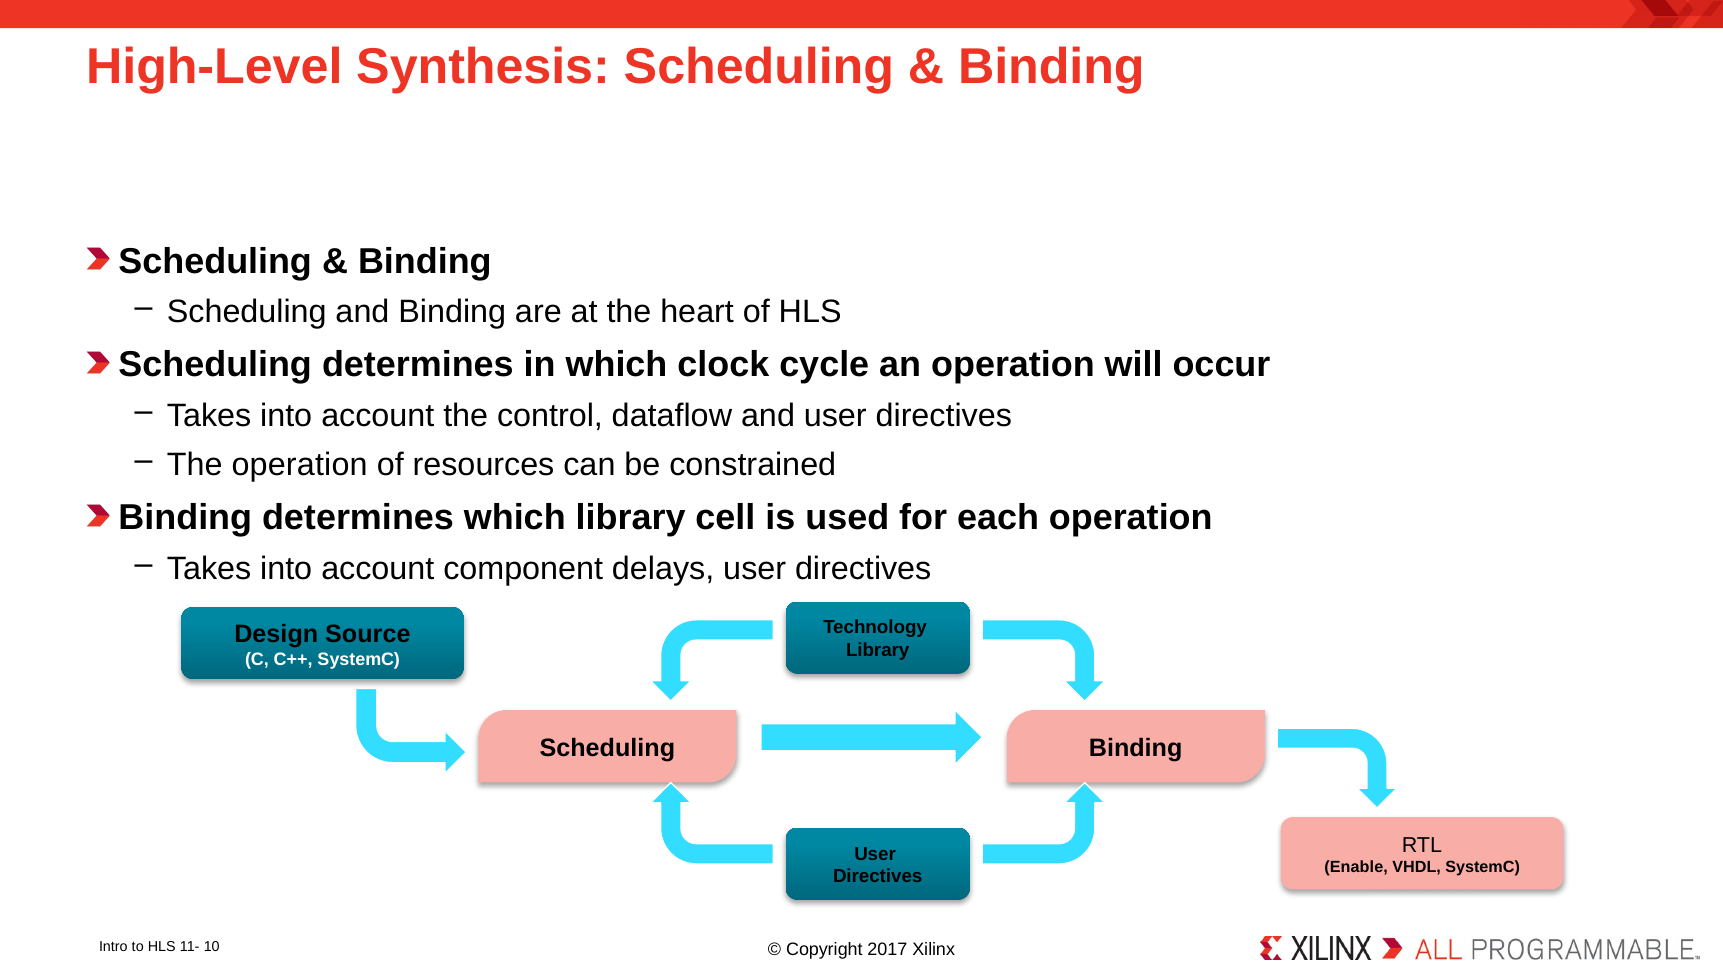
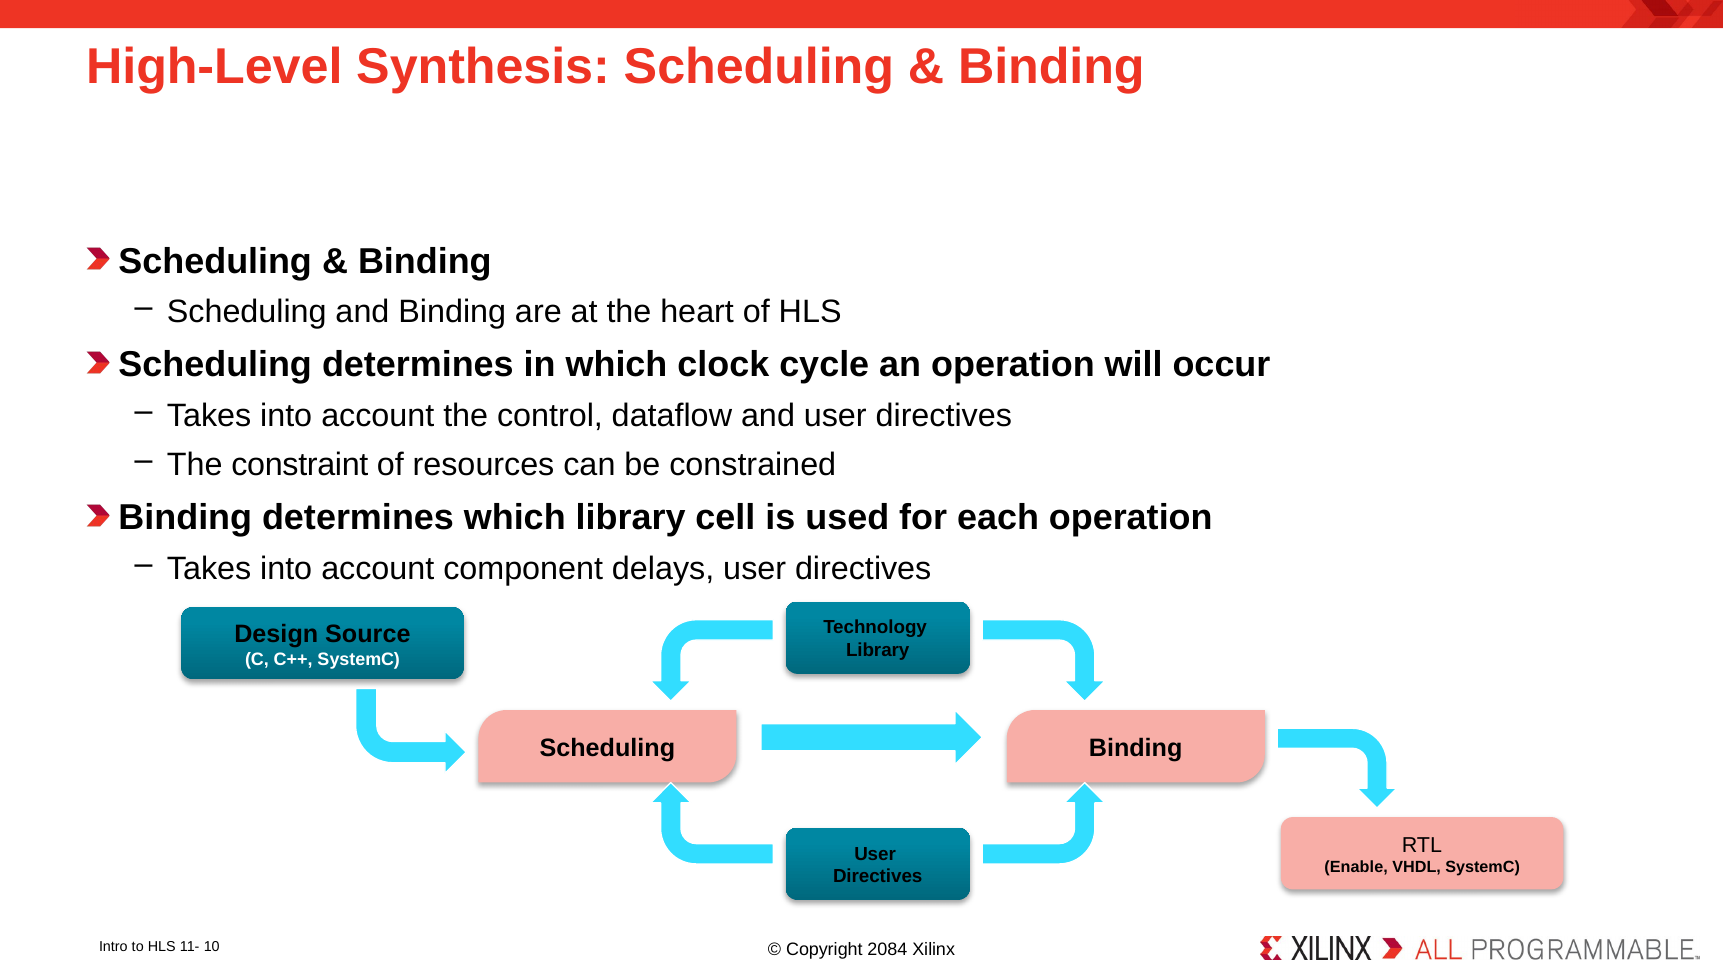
The operation: operation -> constraint (300, 465)
2017: 2017 -> 2084 (887, 949)
